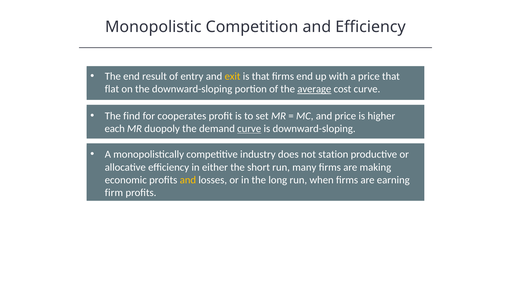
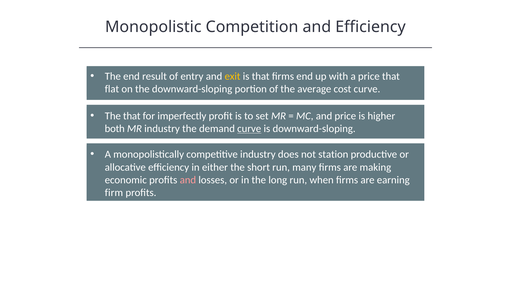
average underline: present -> none (314, 89)
The find: find -> that (132, 116)
cooperates: cooperates -> imperfectly (182, 116)
each: each -> both (115, 129)
MR duopoly: duopoly -> industry (162, 129)
and colour: yellow -> pink (188, 180)
